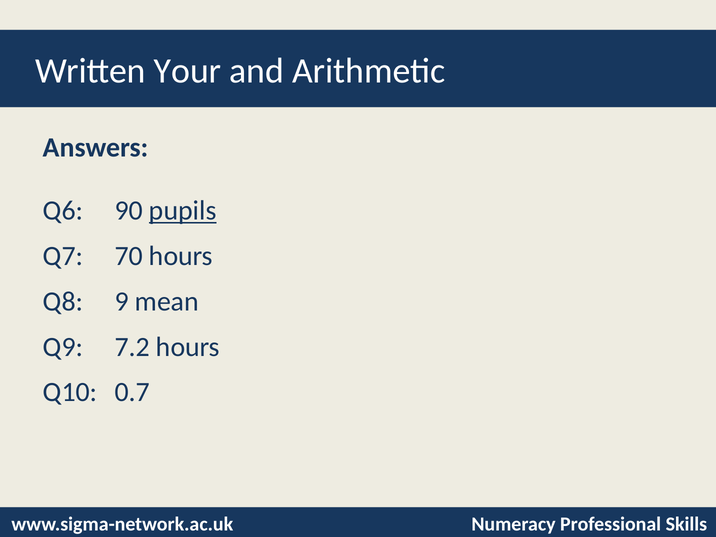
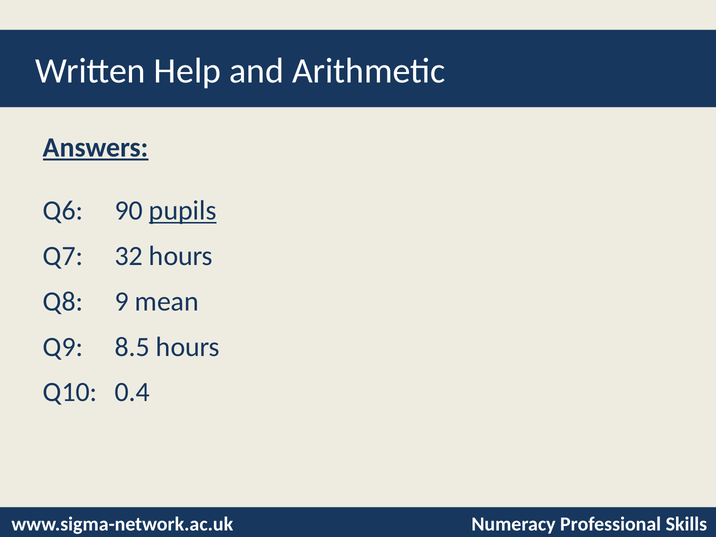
Your: Your -> Help (187, 71)
Answers underline: none -> present (96, 148)
70: 70 -> 32 (129, 256)
7.2: 7.2 -> 8.5 (132, 347)
0.7: 0.7 -> 0.4 (132, 392)
